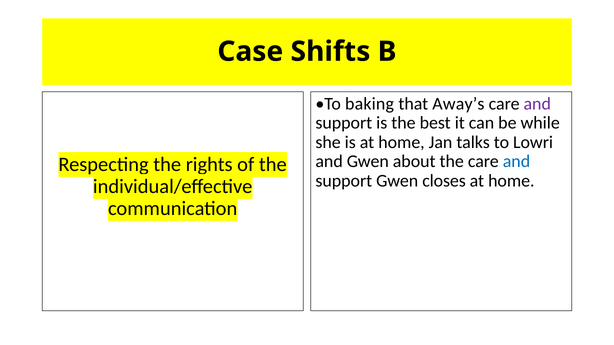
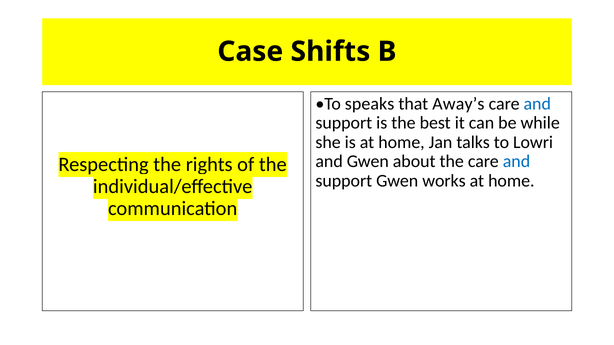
baking: baking -> speaks (370, 104)
and colour: purple -> blue (537, 104)
closes: closes -> works (444, 181)
